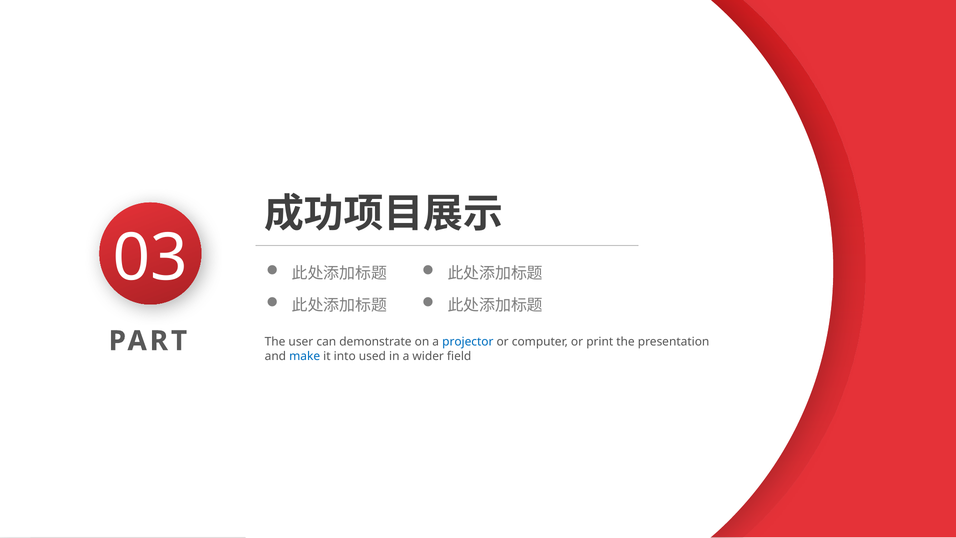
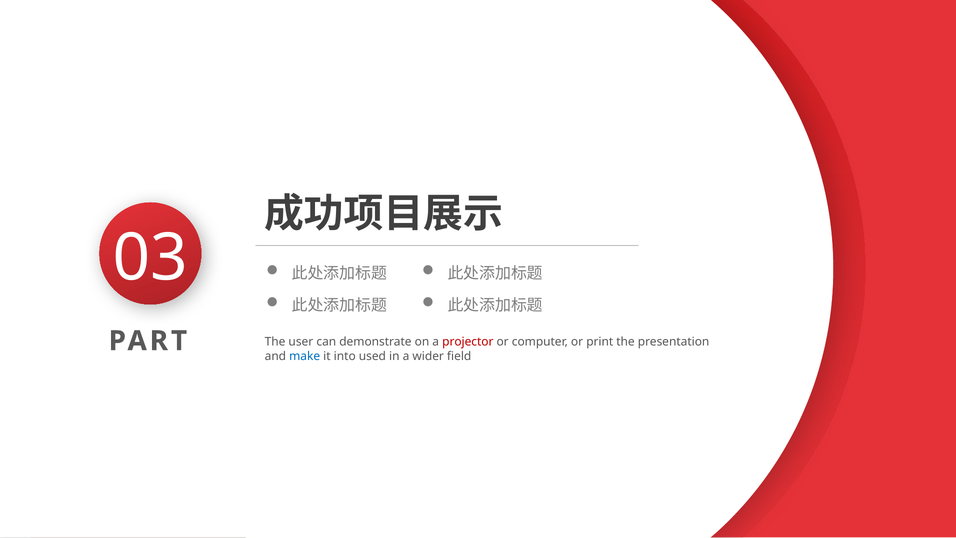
projector colour: blue -> red (468, 342)
